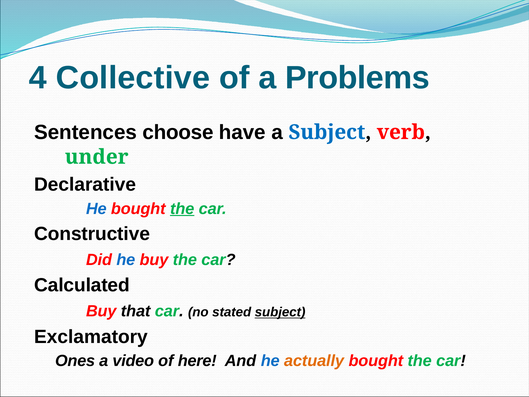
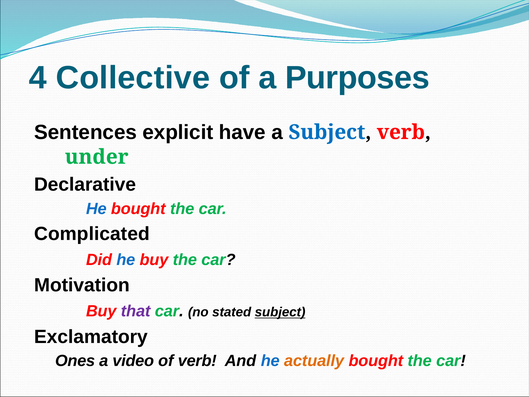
Problems: Problems -> Purposes (357, 78)
choose: choose -> explicit (178, 132)
the underline: present -> none (182, 209)
Constructive: Constructive -> Complicated (92, 234)
Calculated: Calculated -> Motivation (82, 285)
that colour: black -> purple (136, 311)
of here: here -> verb (197, 361)
